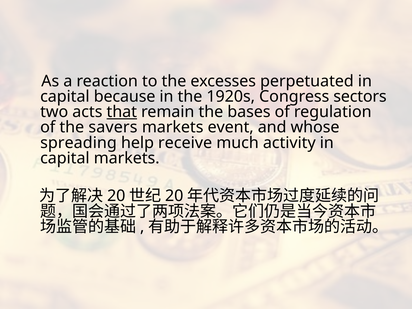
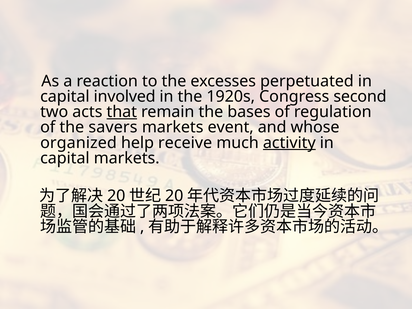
because: because -> involved (125, 97)
sectors: sectors -> second (360, 97)
spreading: spreading -> organized (78, 143)
activity underline: none -> present (289, 143)
